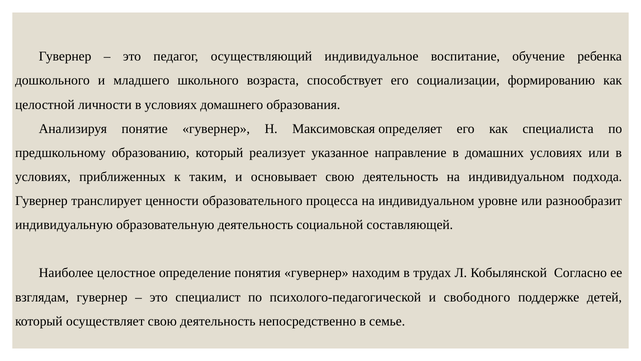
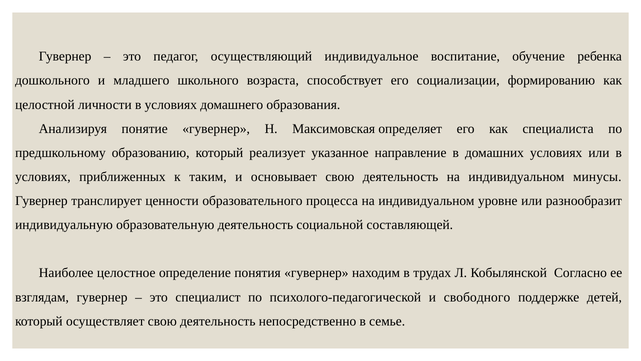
подхода: подхода -> минусы (597, 177)
